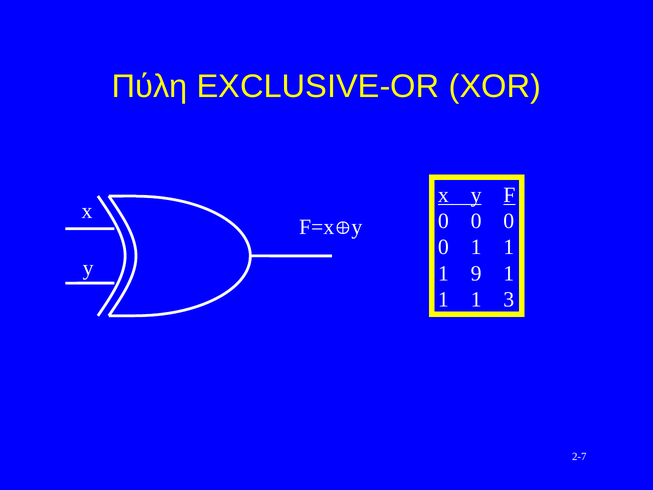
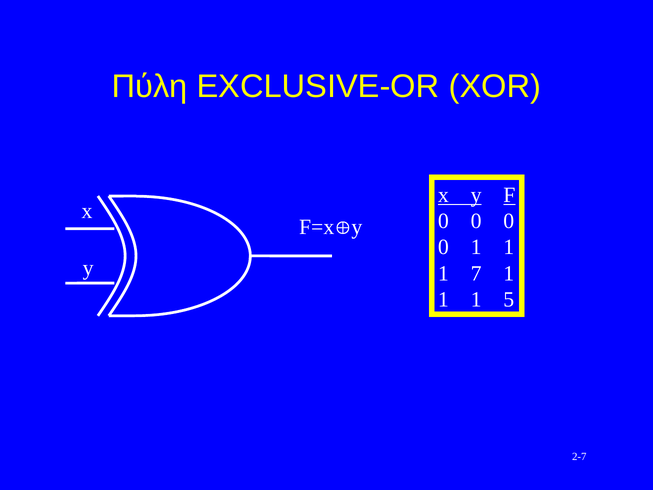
9: 9 -> 7 (476, 273)
3: 3 -> 5 (509, 299)
